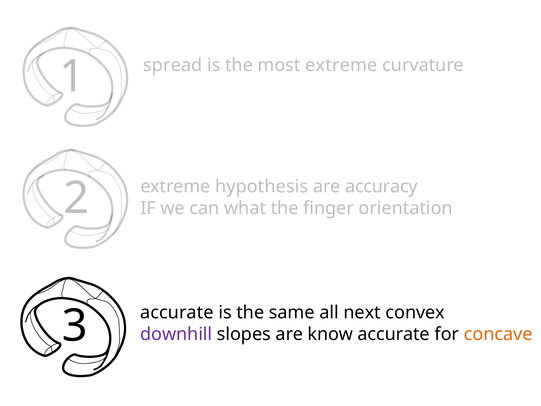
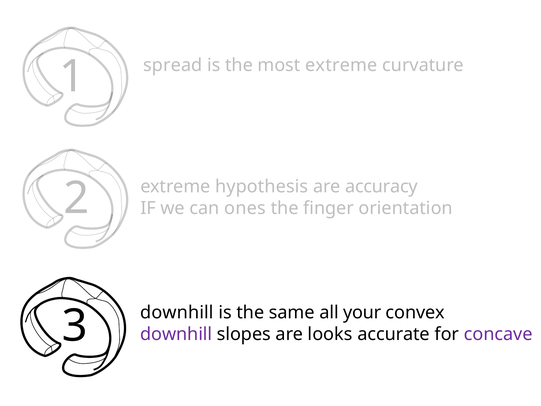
what: what -> ones (245, 208)
accurate: accurate -> downhill (177, 312)
next: next -> your (362, 312)
know: know -> looks (330, 334)
concave colour: orange -> purple (498, 334)
